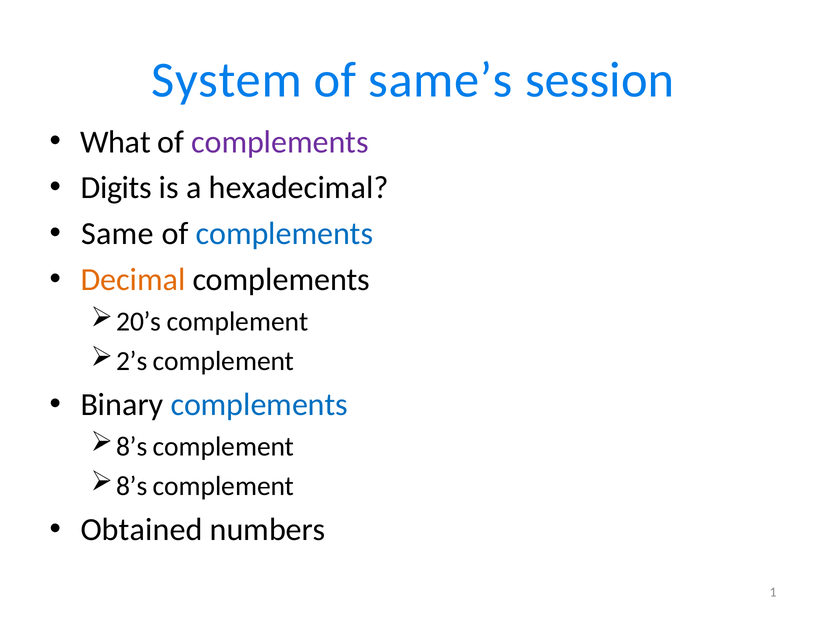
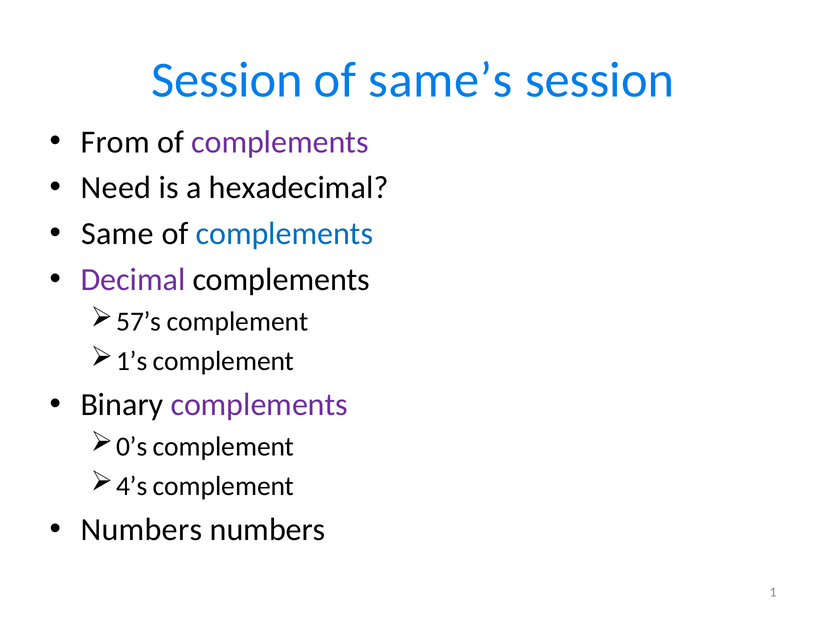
System: System -> Session (227, 80)
What: What -> From (115, 142)
Digits: Digits -> Need (116, 188)
Decimal colour: orange -> purple (133, 280)
20’s: 20’s -> 57’s (139, 322)
2’s: 2’s -> 1’s (132, 361)
complements colour: blue -> purple (259, 404)
8’s: 8’s -> 0’s (132, 446)
8’s: 8’s -> 4’s (132, 486)
Obtained: Obtained -> Numbers (141, 529)
